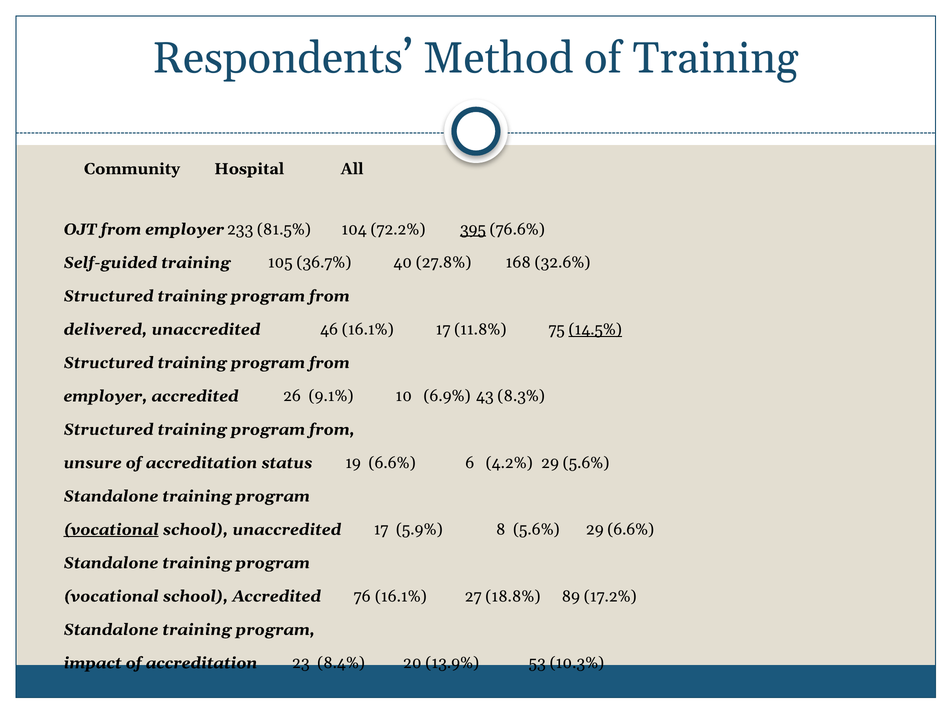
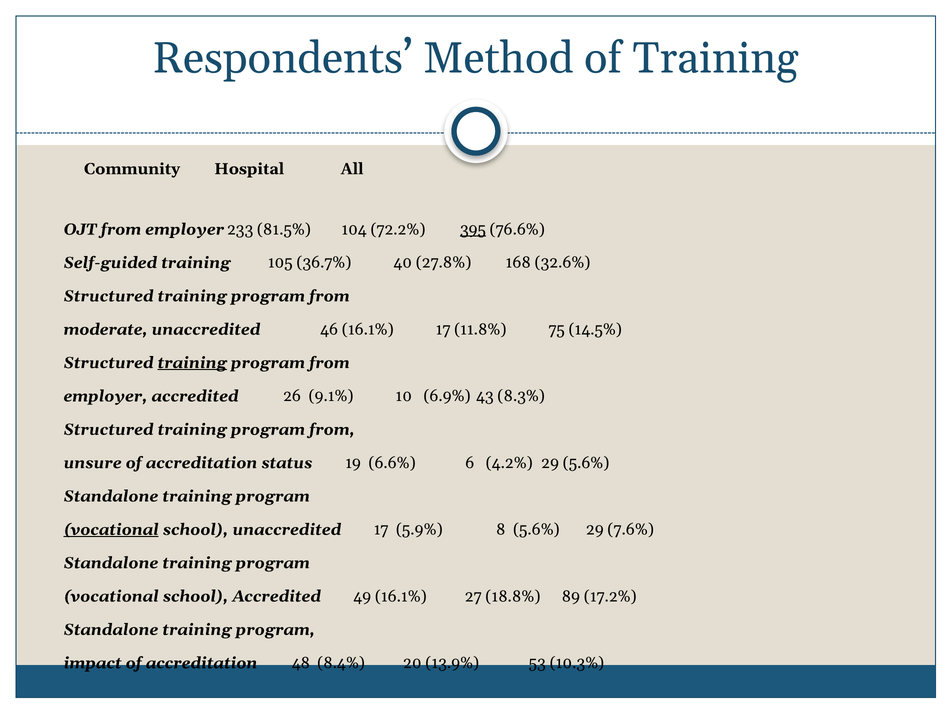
delivered: delivered -> moderate (106, 329)
14.5% underline: present -> none (595, 329)
training underline: none -> present (192, 363)
29 6.6%: 6.6% -> 7.6% (631, 530)
76: 76 -> 49 (362, 596)
23: 23 -> 48 (301, 663)
